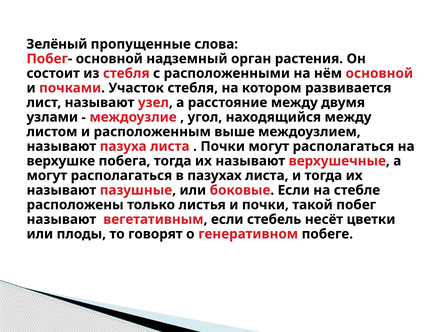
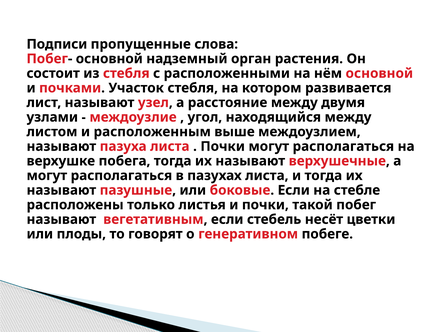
Зелёный: Зелёный -> Подписи (57, 44)
